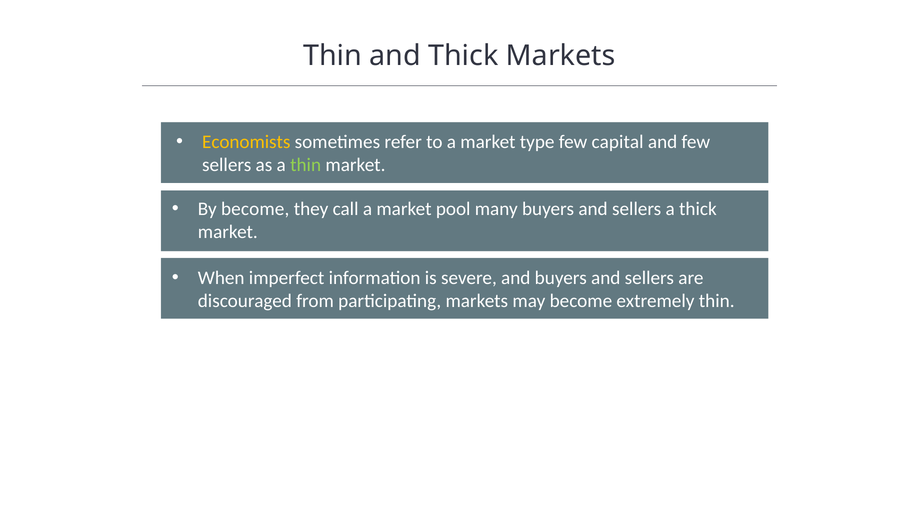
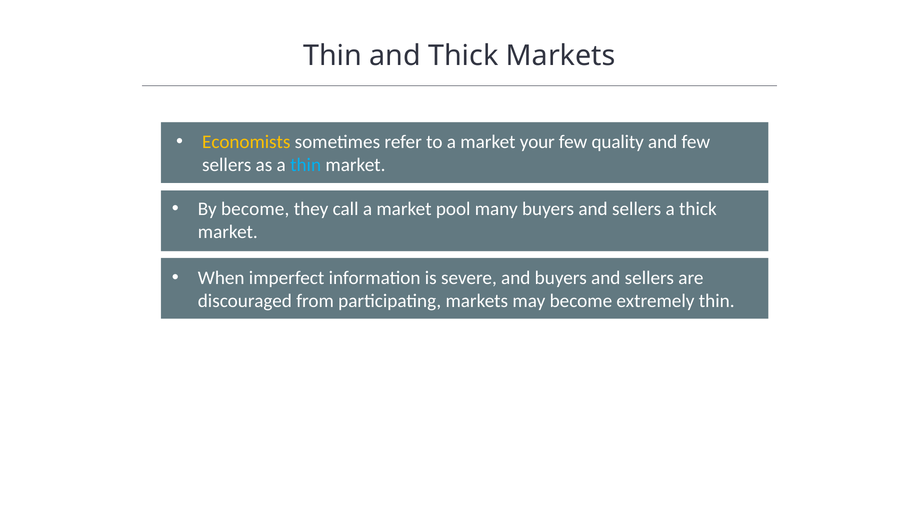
type: type -> your (537, 142)
capital: capital -> quality (618, 142)
thin colour: light green -> light blue (306, 165)
